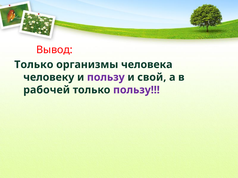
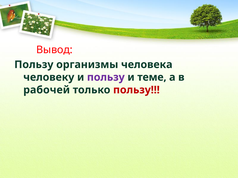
Только: Только -> Пользу (34, 65)
свой: свой -> теме (152, 77)
пользу colour: purple -> red (136, 90)
